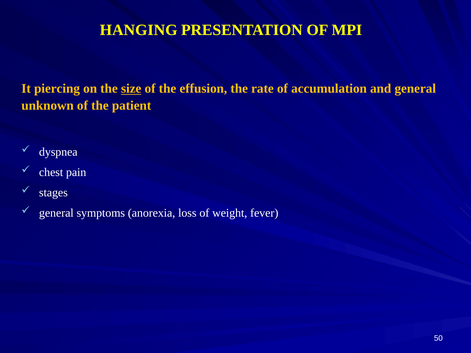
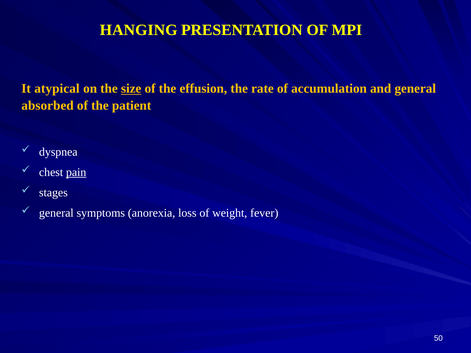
piercing: piercing -> atypical (57, 89)
unknown: unknown -> absorbed (48, 106)
pain underline: none -> present (76, 172)
